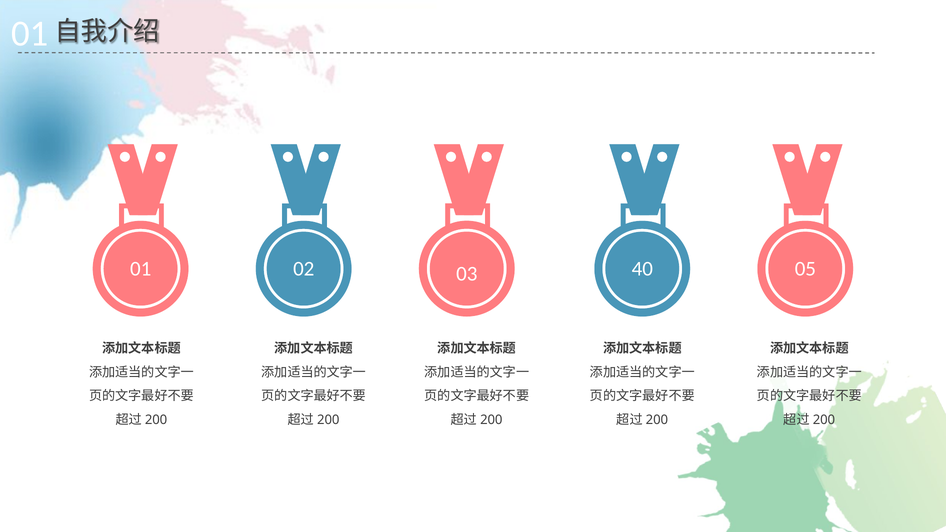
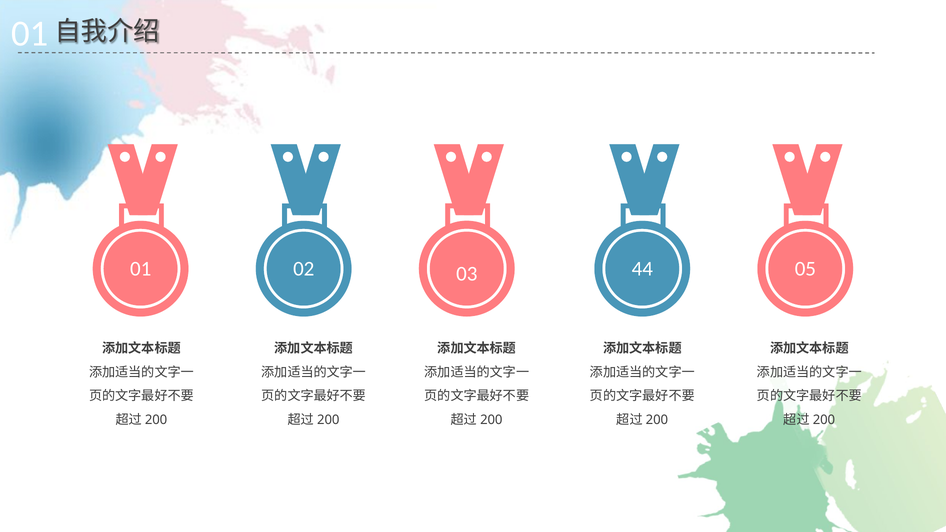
40: 40 -> 44 (642, 269)
